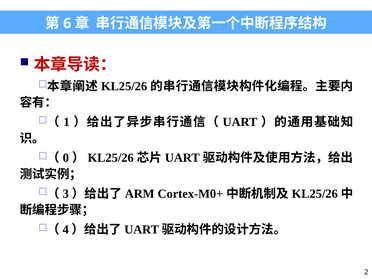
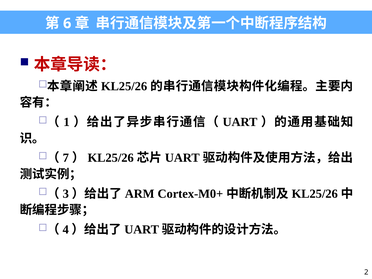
0: 0 -> 7 (66, 158)
